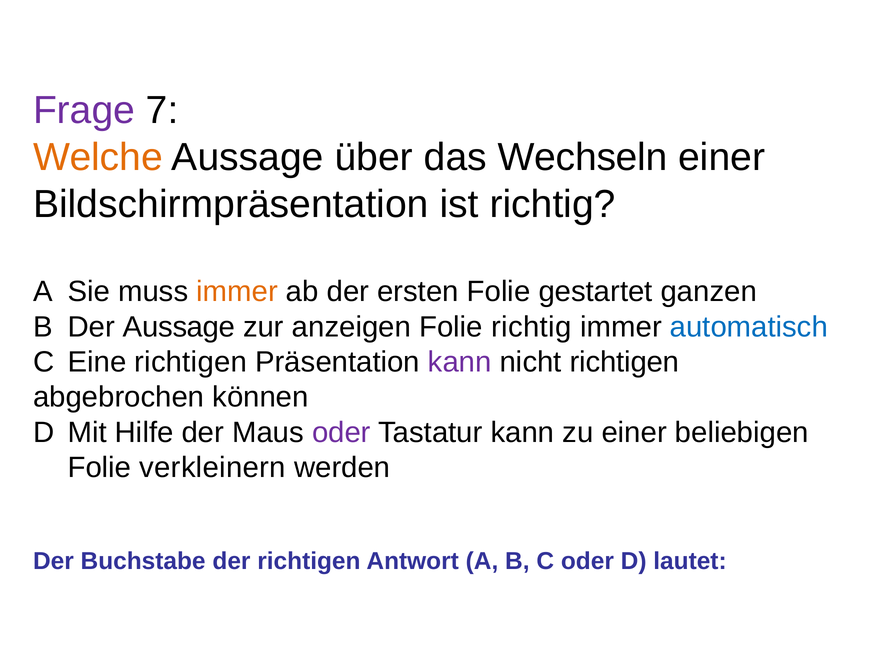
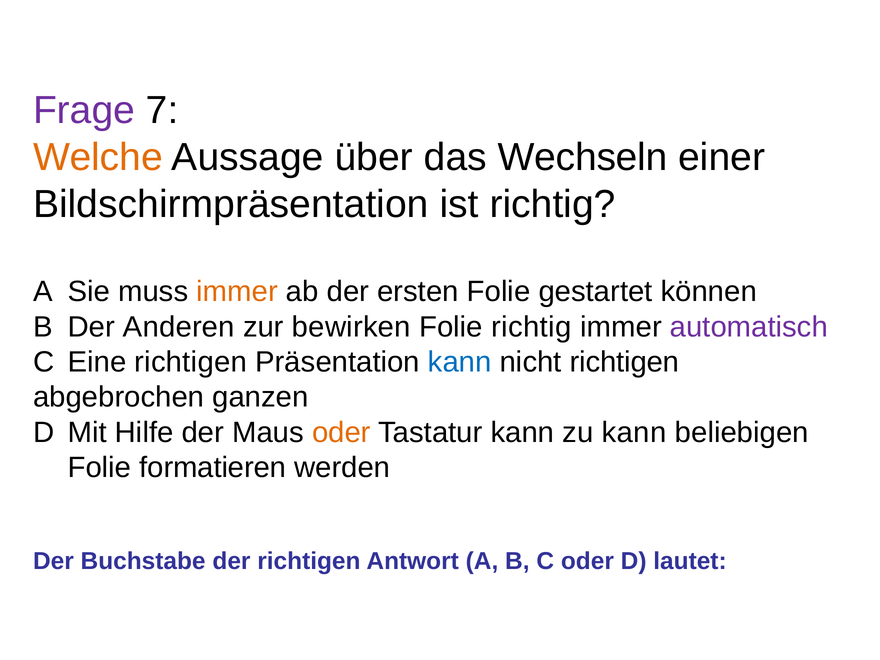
ganzen: ganzen -> können (709, 292)
Der Aussage: Aussage -> Anderen (179, 327)
anzeigen: anzeigen -> bewirken (351, 327)
automatisch colour: blue -> purple (749, 327)
kann colour: purple -> blue (460, 362)
können: können -> ganzen (260, 397)
oder colour: purple -> orange (341, 432)
zu einer: einer -> kann (634, 432)
verkleinern: verkleinern -> formatieren (213, 468)
